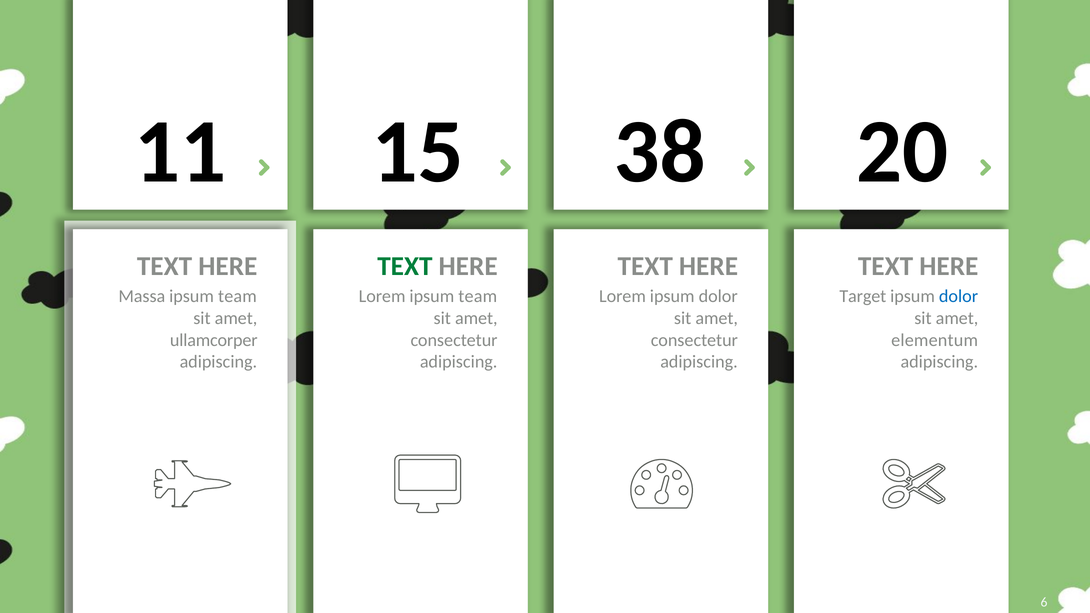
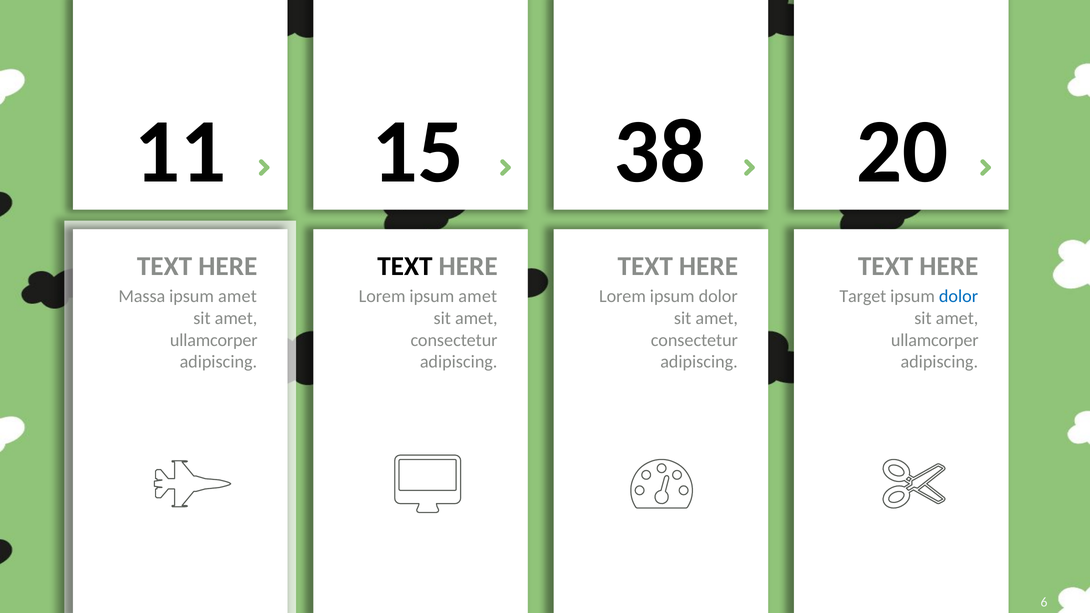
TEXT colour: green -> black (405, 266)
team: team -> amet (237, 297)
Lorem ipsum team: team -> amet (478, 297)
elementum: elementum -> ullamcorper (935, 340)
